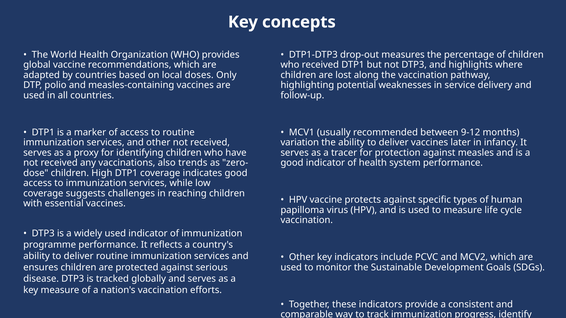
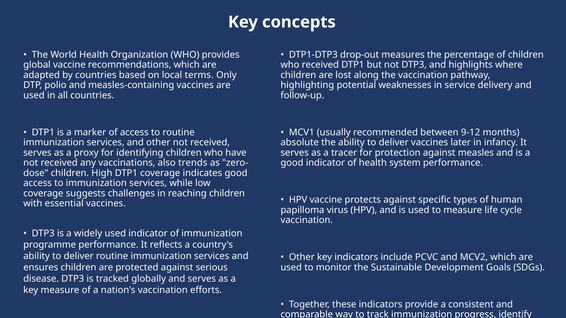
doses: doses -> terms (199, 75)
variation: variation -> absolute (300, 143)
